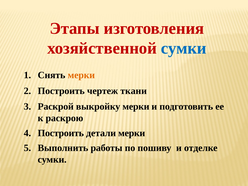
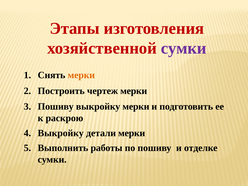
сумки colour: blue -> purple (184, 48)
чертеж ткани: ткани -> мерки (134, 91)
Раскрой: Раскрой -> Пошиву (56, 107)
Построить: Построить -> Выкройку (61, 133)
